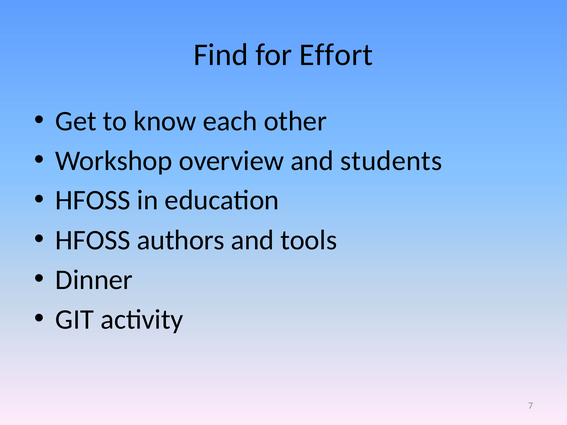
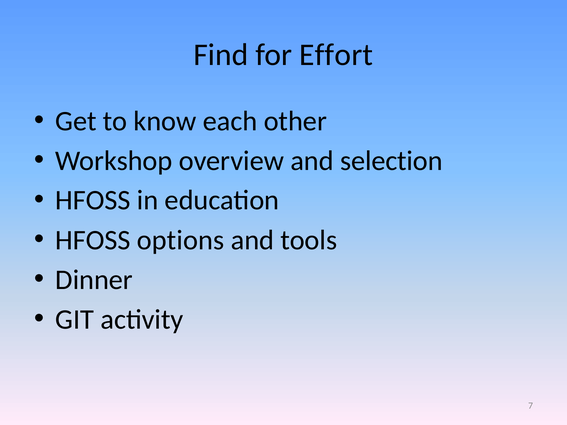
students: students -> selection (391, 161)
authors: authors -> options (181, 240)
